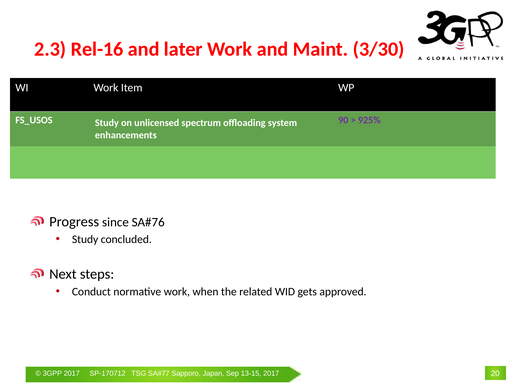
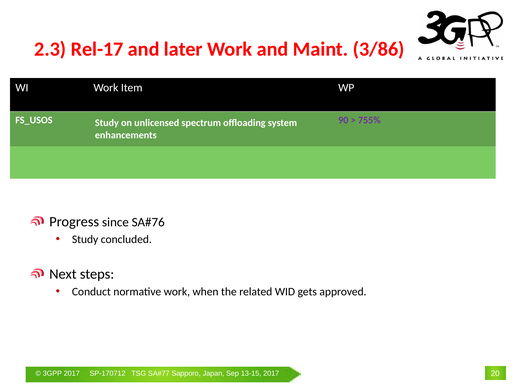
Rel-16: Rel-16 -> Rel-17 (97, 49)
3/30: 3/30 -> 3/86 (379, 49)
925%: 925% -> 755% (369, 120)
